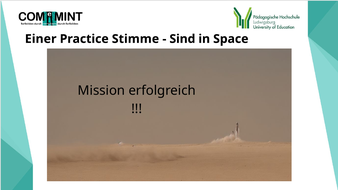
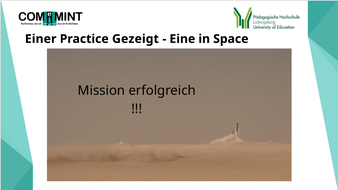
Stimme: Stimme -> Gezeigt (135, 39)
Sind: Sind -> Eine (182, 39)
